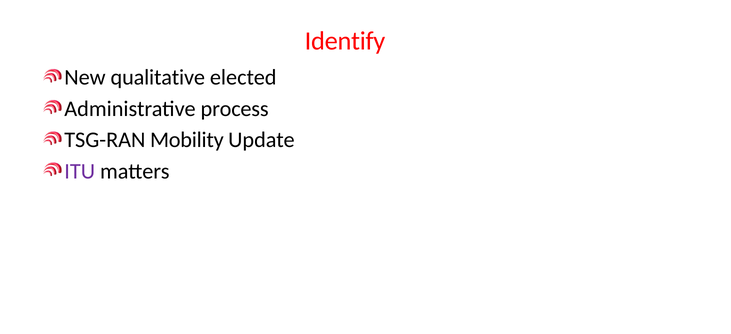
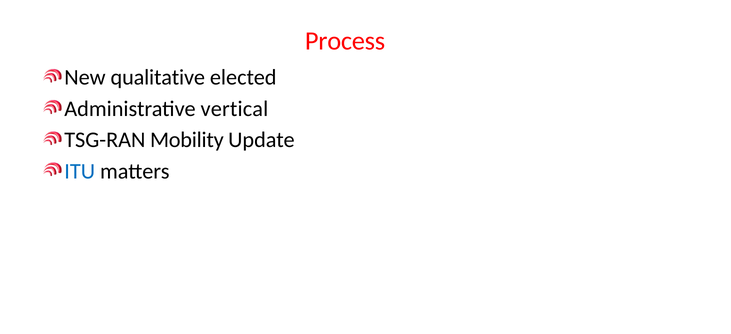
Identify: Identify -> Process (345, 41)
process: process -> vertical (234, 109)
ITU colour: purple -> blue (80, 171)
